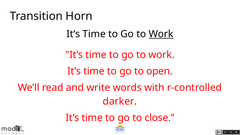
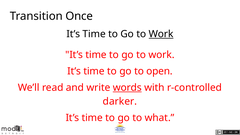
Horn: Horn -> Once (79, 16)
words underline: none -> present (127, 88)
close: close -> what (159, 118)
